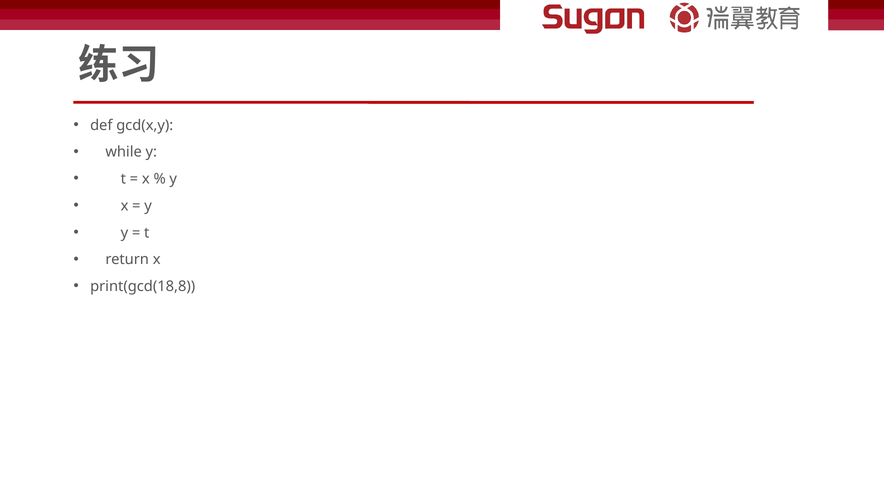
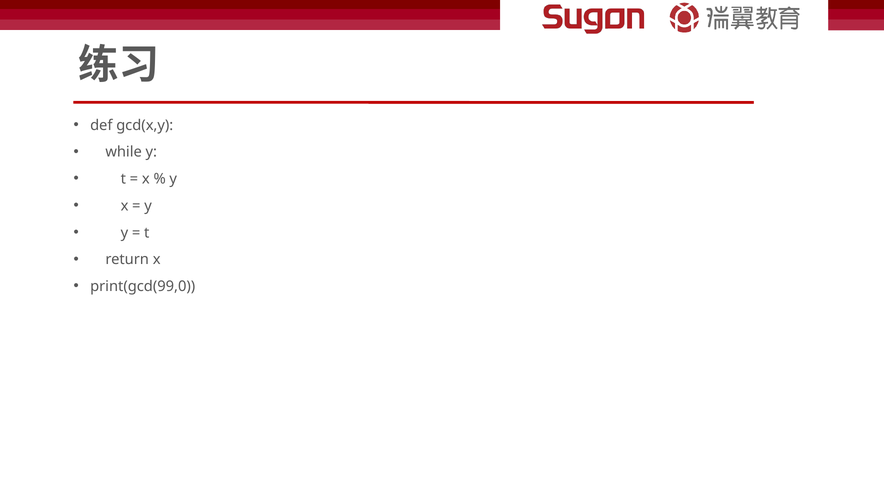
print(gcd(18,8: print(gcd(18,8 -> print(gcd(99,0 (143, 287)
